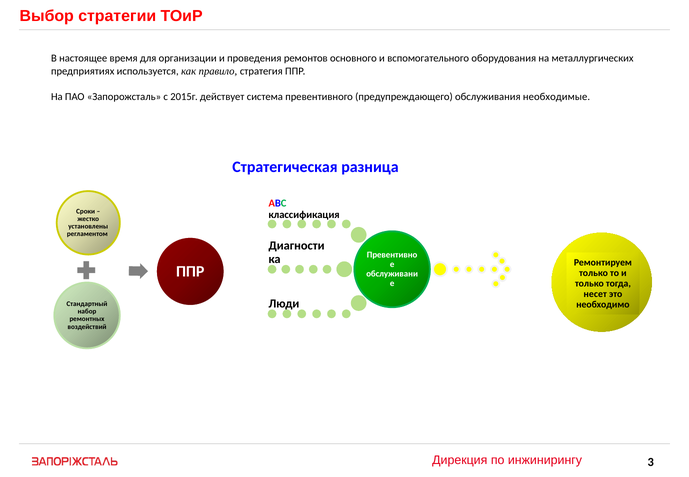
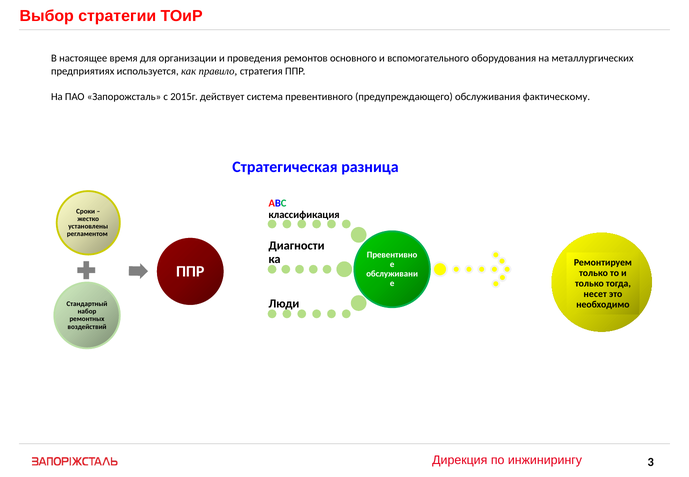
необходимые: необходимые -> фактическому (557, 97)
